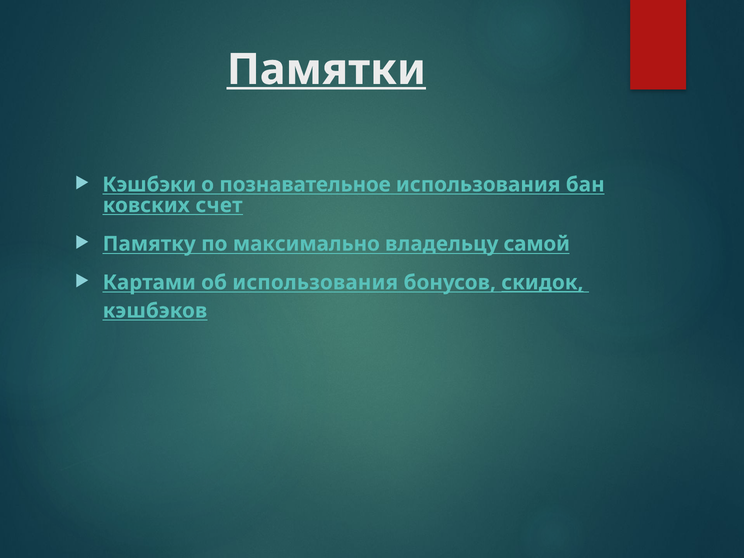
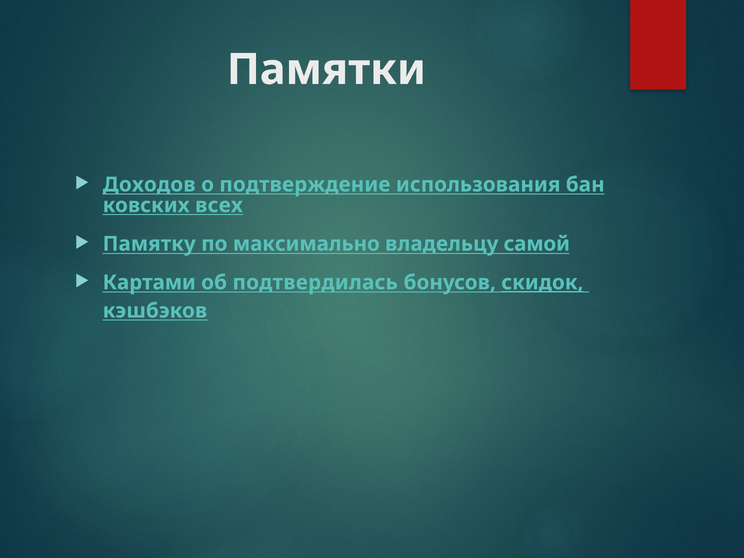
Памятки underline: present -> none (326, 70)
Кэшбэки: Кэшбэки -> Доходов (149, 185)
познавательное: познавательное -> подтверждение (305, 185)
счет: счет -> всех (219, 205)
об использования: использования -> подтвердилась (315, 283)
